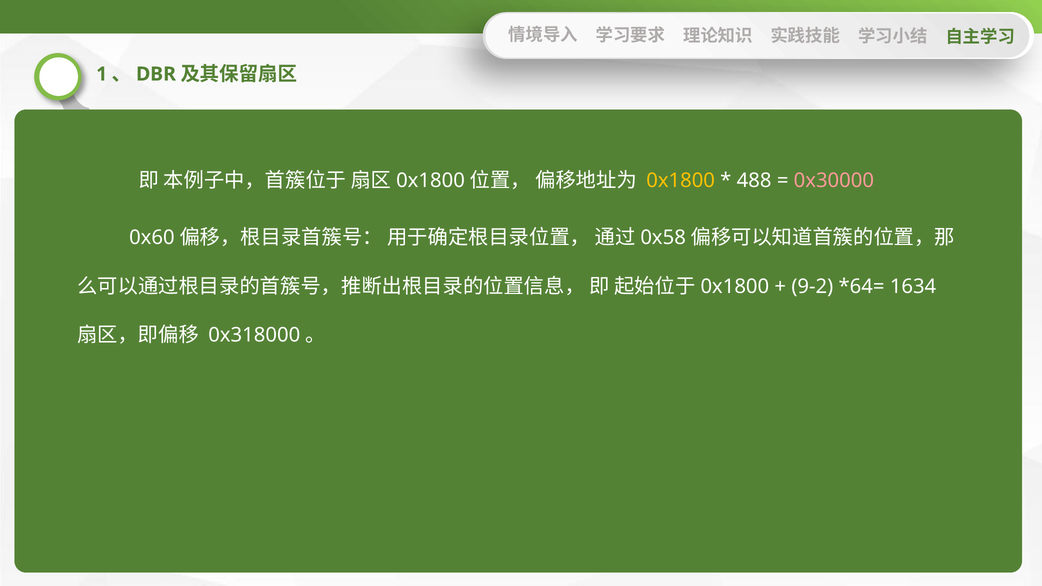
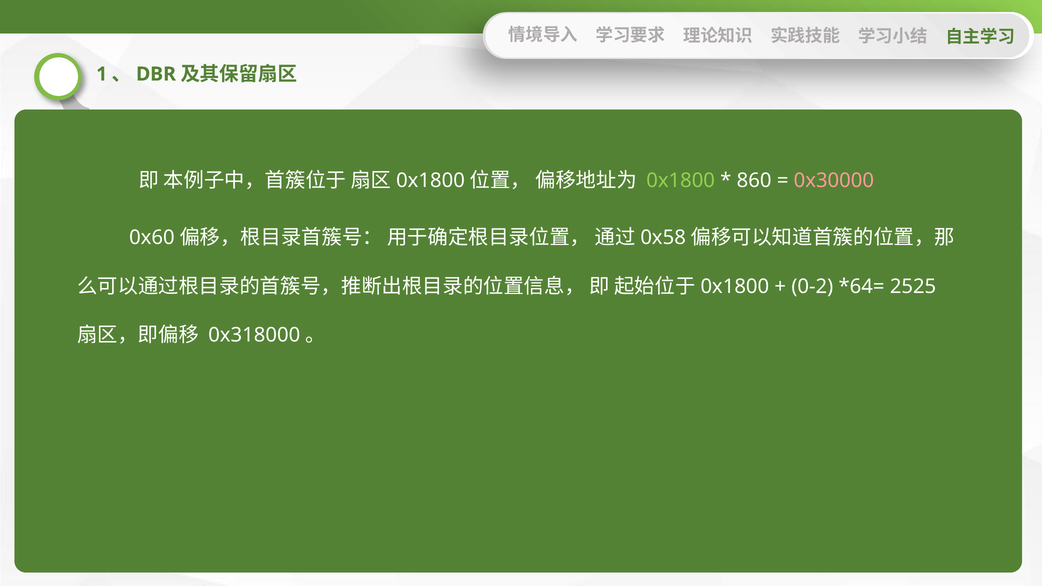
0x1800 colour: yellow -> light green (681, 181)
488: 488 -> 860 (754, 181)
9-2: 9-2 -> 0-2 (812, 287)
1634: 1634 -> 2525 (913, 287)
